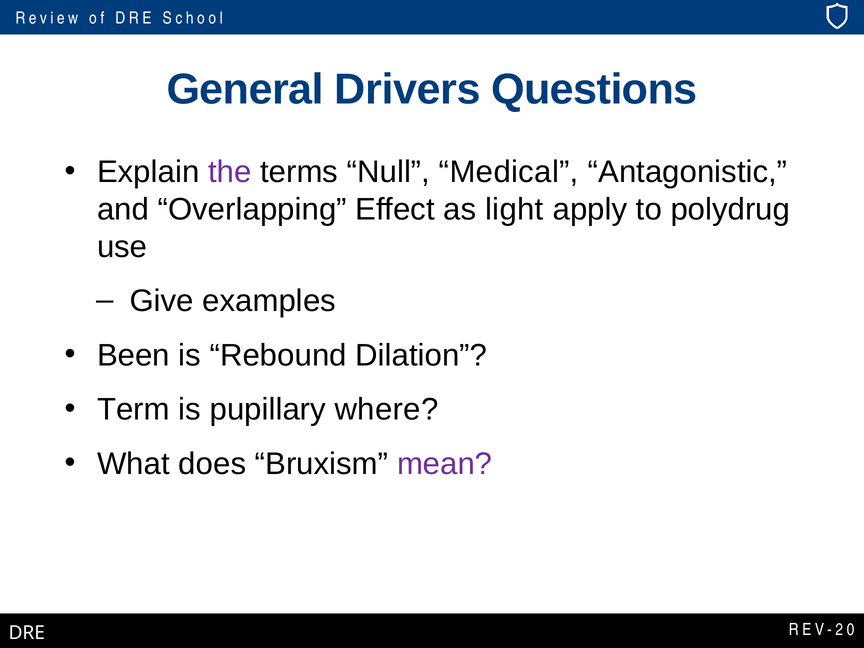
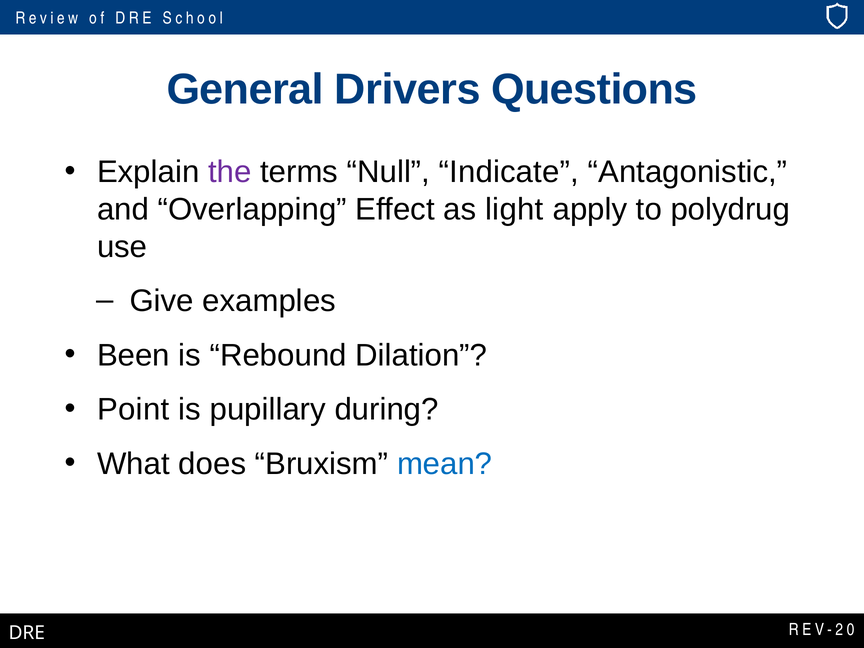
Medical: Medical -> Indicate (509, 172)
Term: Term -> Point (133, 410)
where: where -> during (387, 410)
mean colour: purple -> blue (445, 464)
